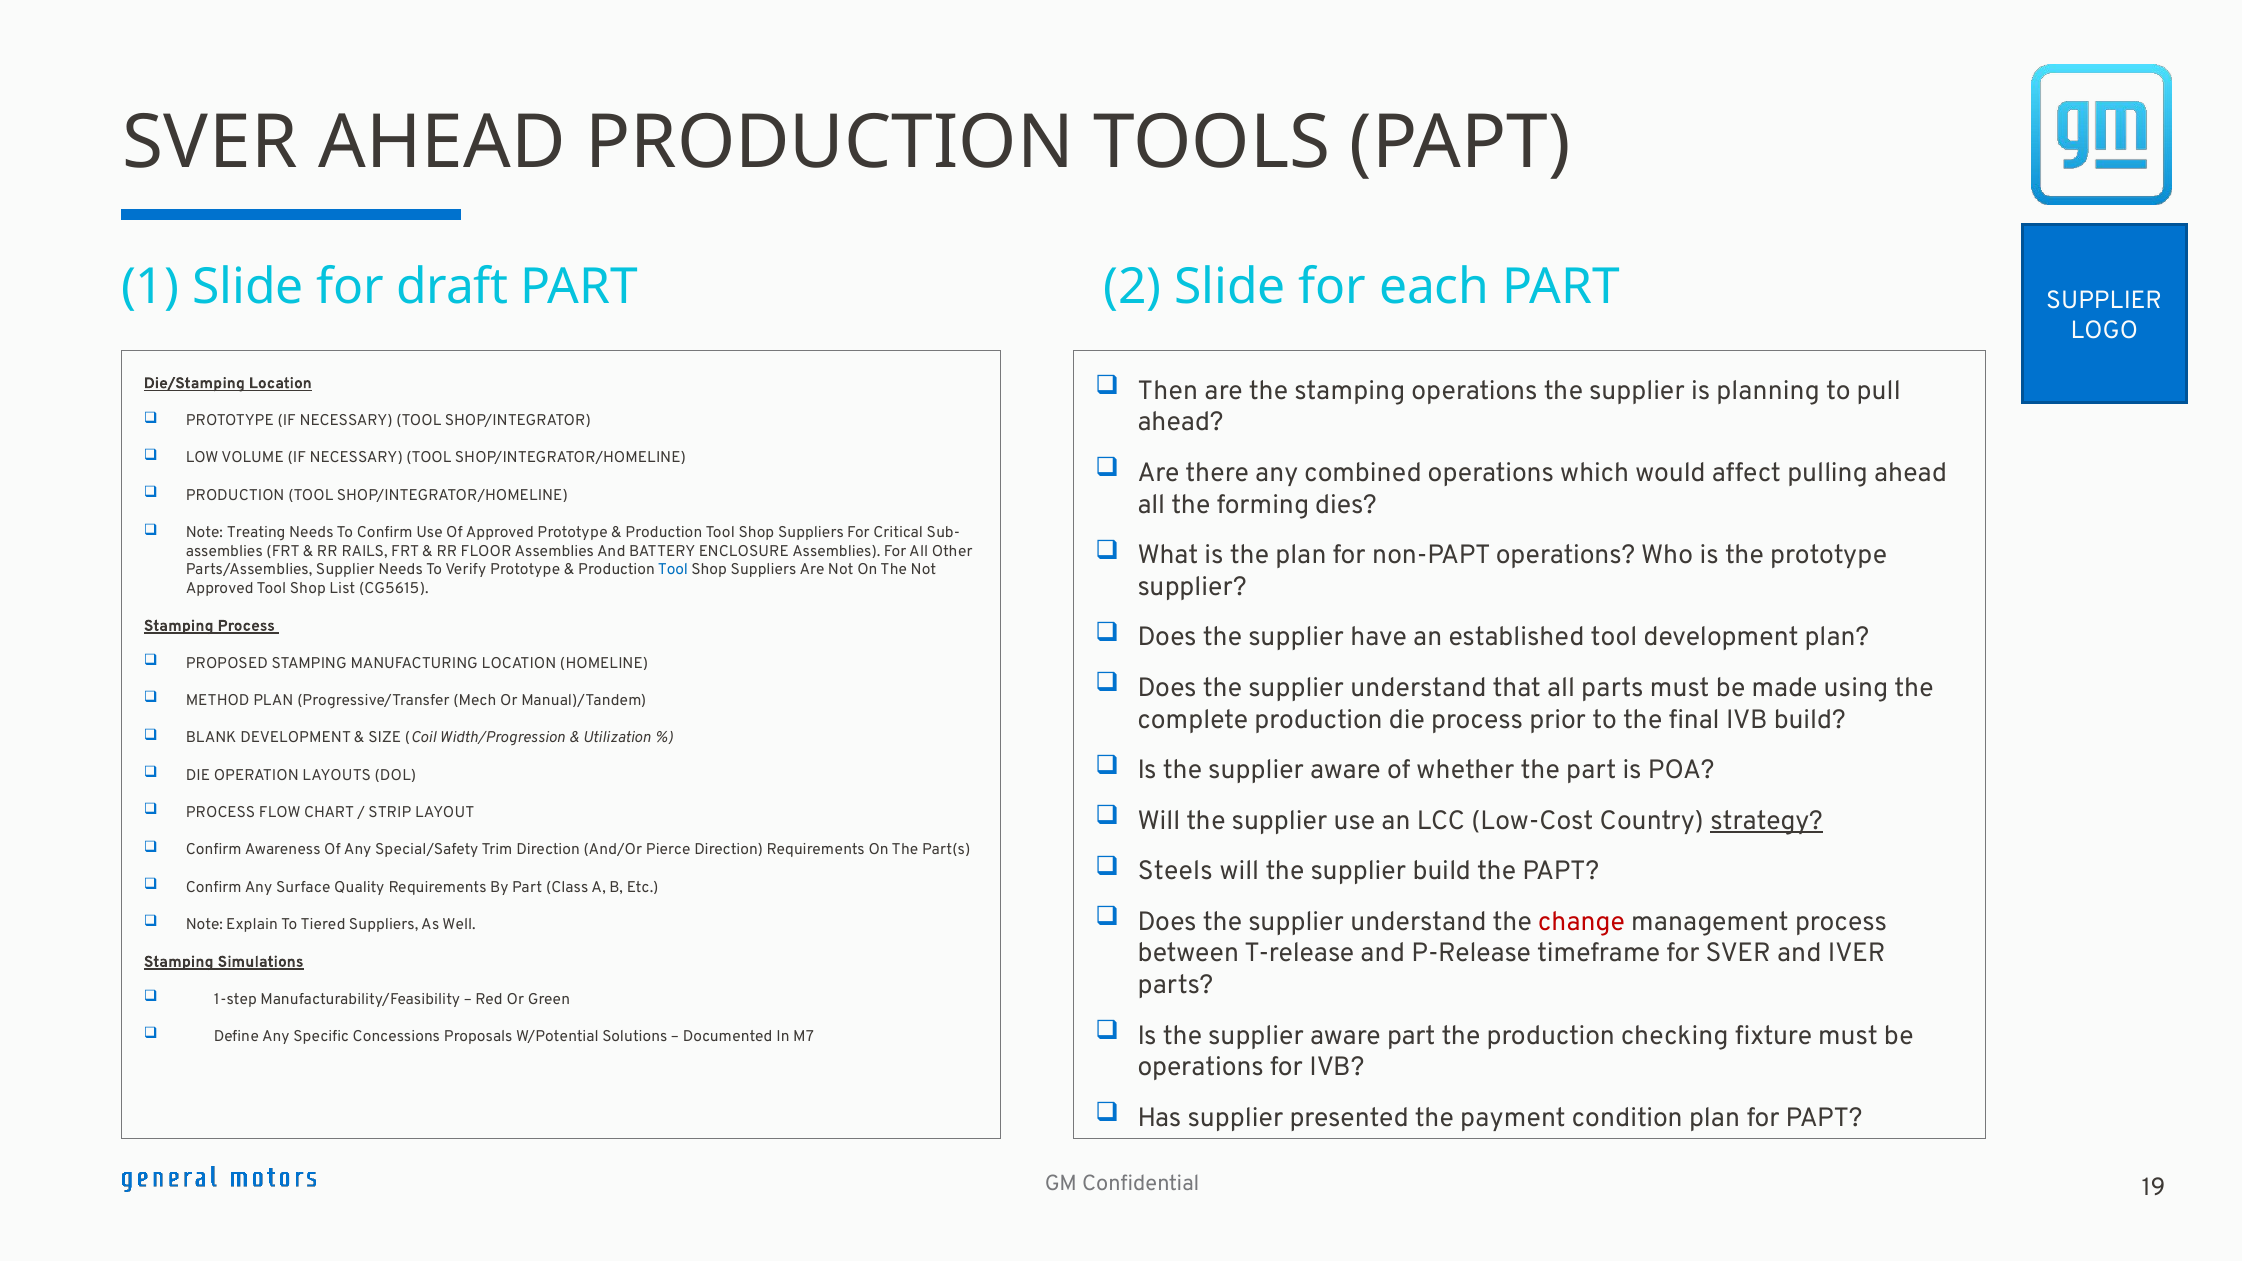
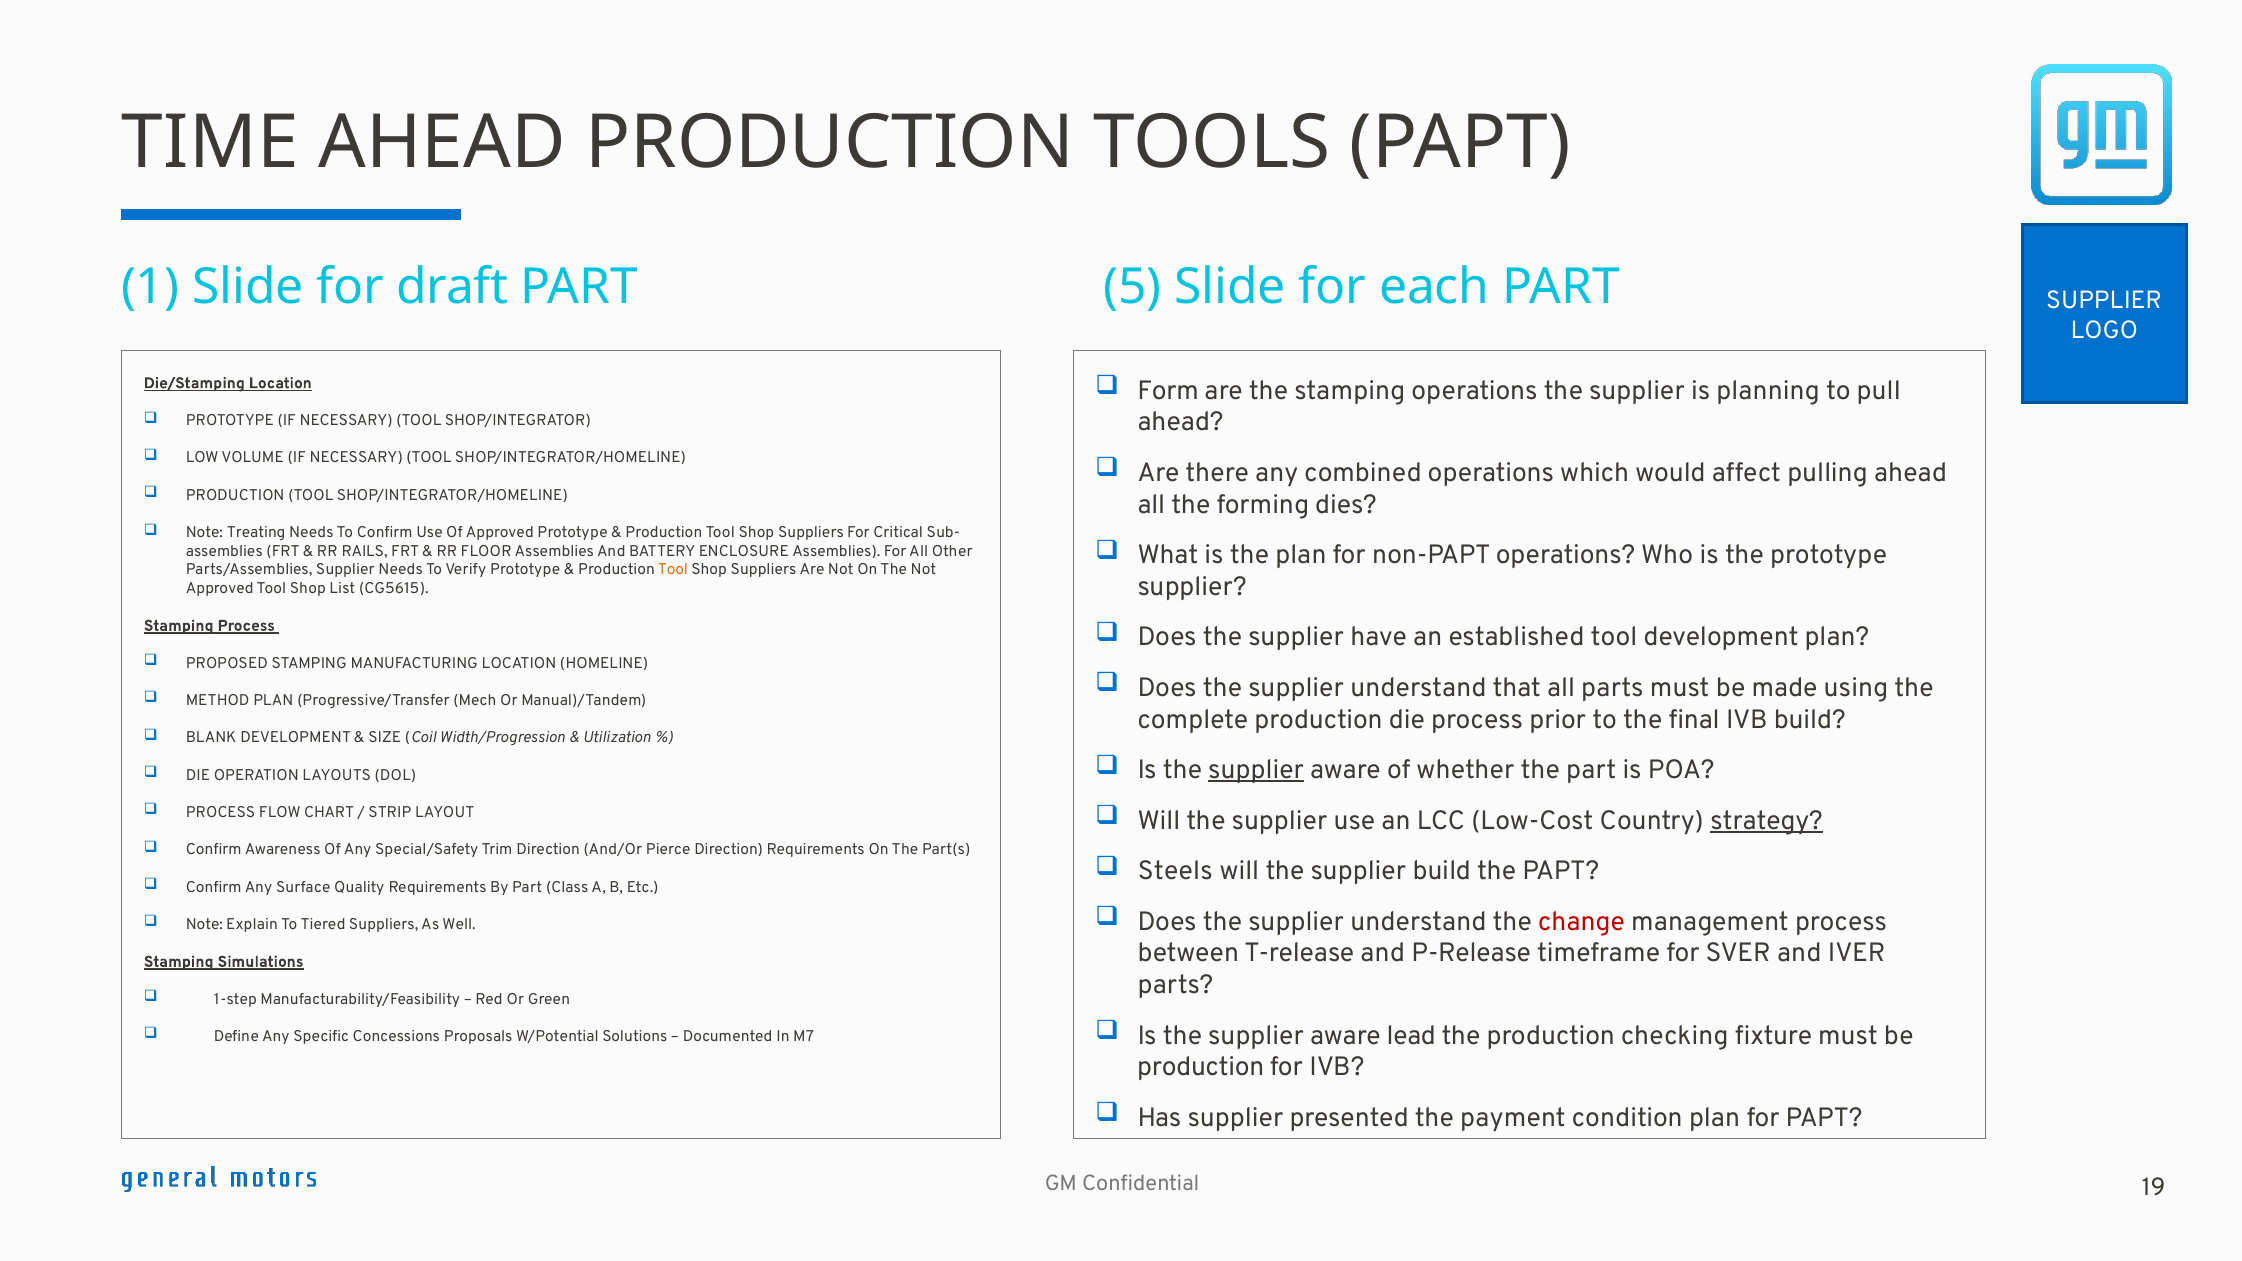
SVER: SVER -> TIME (210, 143)
2: 2 -> 5 (1133, 287)
Then: Then -> Form (1168, 390)
Tool colour: blue -> orange (673, 570)
supplier underline: none -> present (1256, 770)
aware part: part -> lead (1411, 1035)
operations: operations -> production (1201, 1067)
